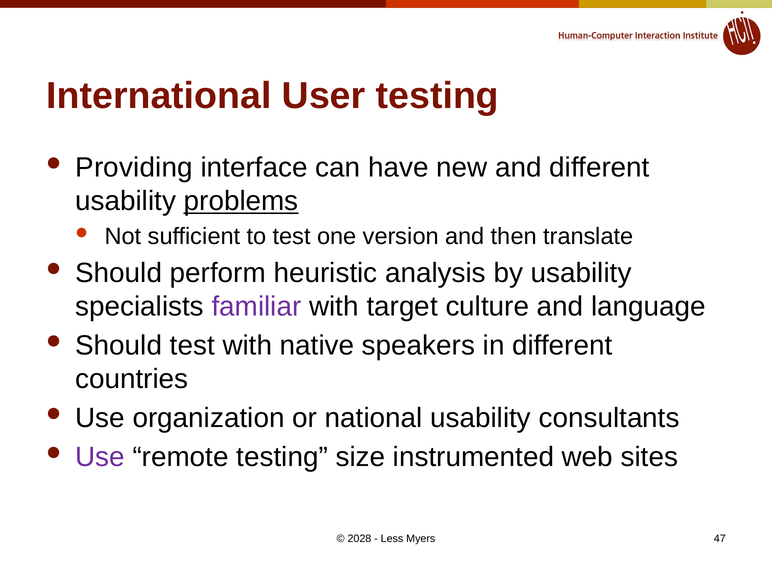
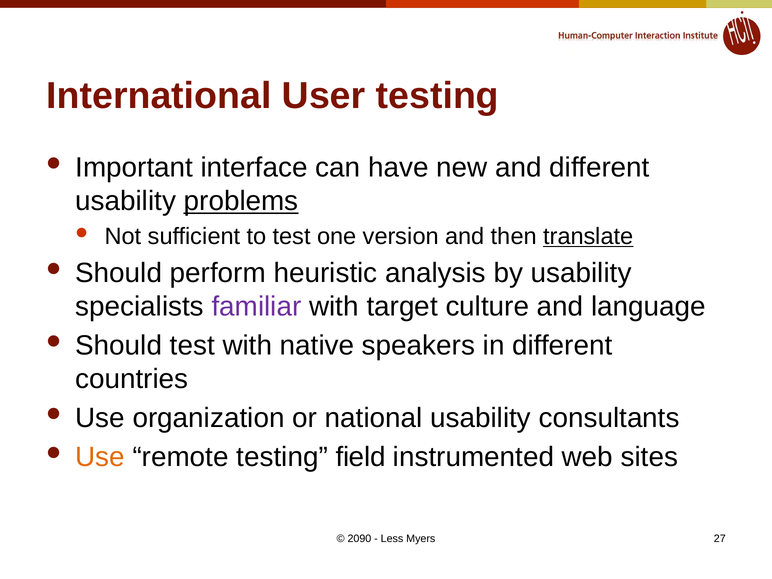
Providing: Providing -> Important (134, 168)
translate underline: none -> present (588, 236)
Use colour: purple -> orange (100, 457)
size: size -> field (361, 457)
2028: 2028 -> 2090 (359, 539)
47: 47 -> 27 (720, 539)
